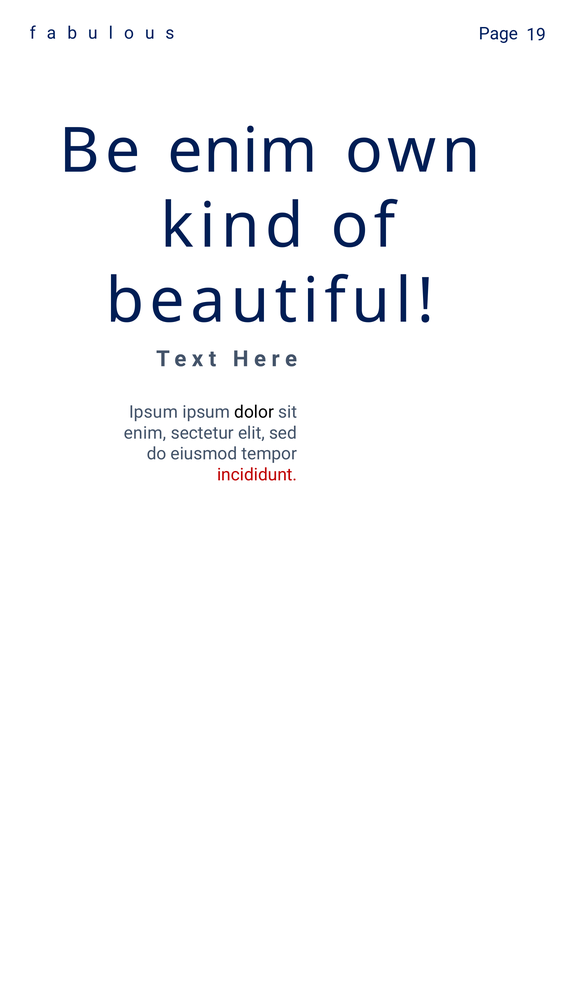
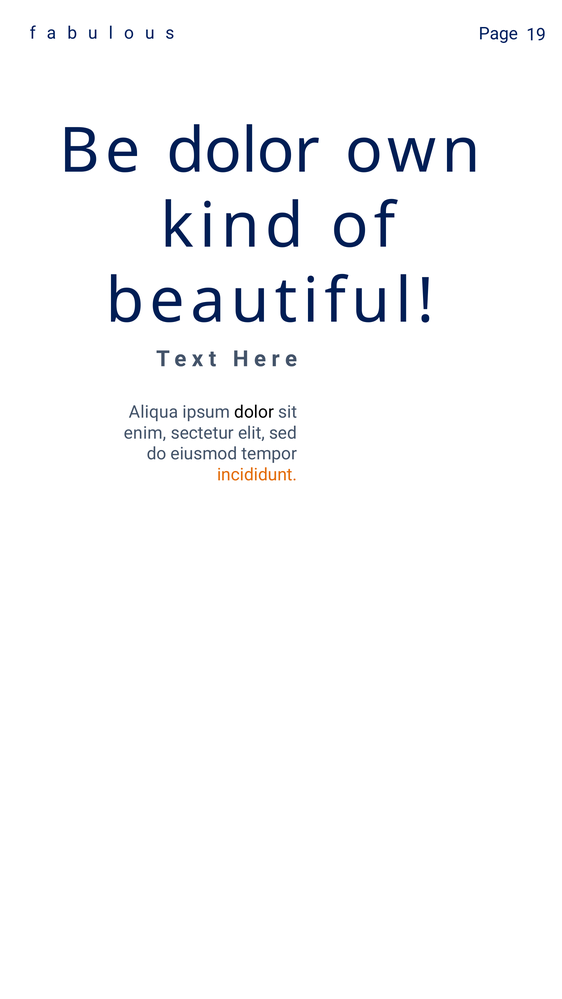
Be enim: enim -> dolor (243, 151)
Ipsum: Ipsum -> Aliqua (154, 412)
incididunt colour: red -> orange (257, 475)
